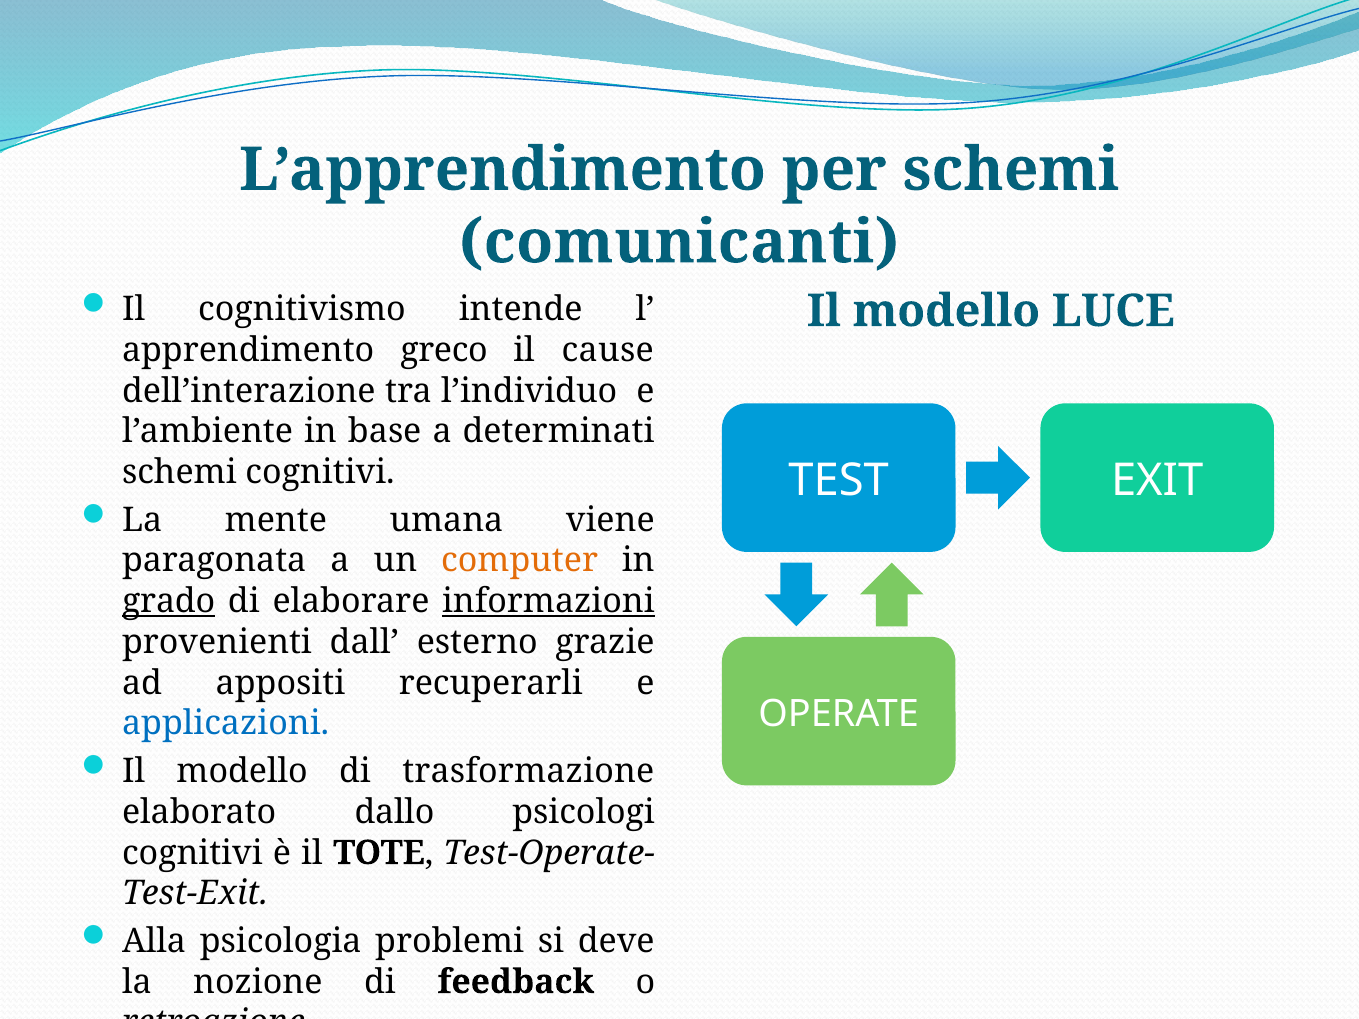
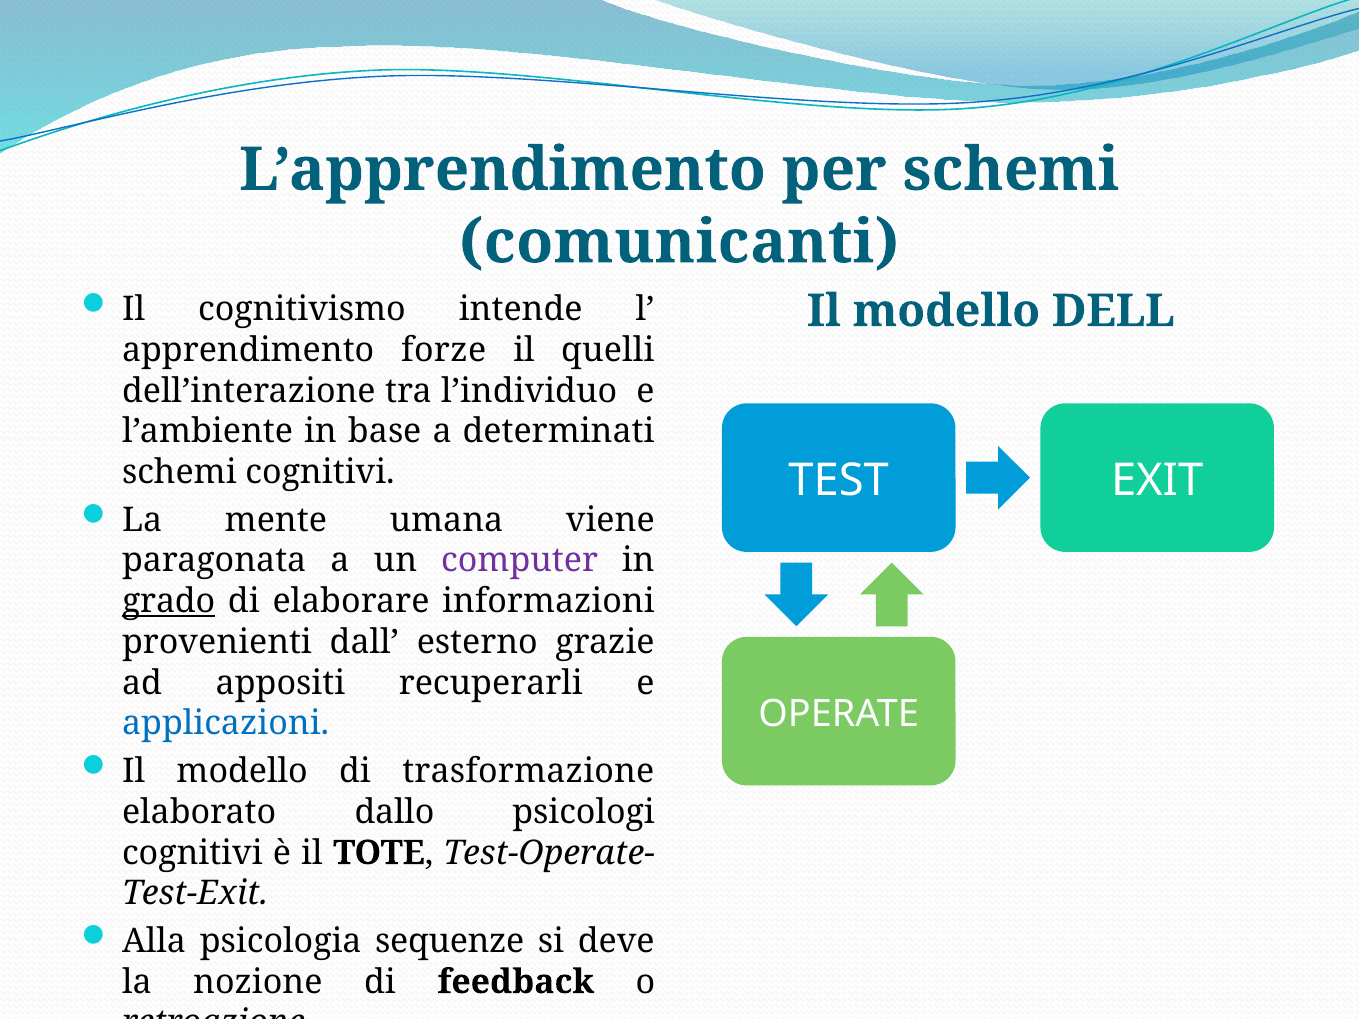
LUCE: LUCE -> DELL (1113, 311)
greco: greco -> forze (444, 350)
cause: cause -> quelli (608, 350)
computer colour: orange -> purple (520, 561)
informazioni underline: present -> none (548, 602)
problemi: problemi -> sequenze (450, 941)
